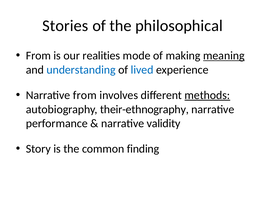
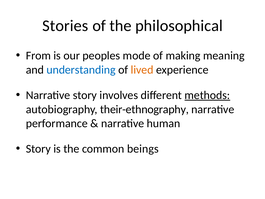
realities: realities -> peoples (101, 56)
meaning underline: present -> none (224, 56)
lived colour: blue -> orange (142, 70)
Narrative from: from -> story (85, 95)
validity: validity -> human (163, 123)
finding: finding -> beings (143, 149)
